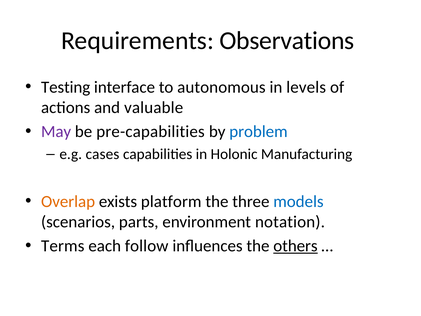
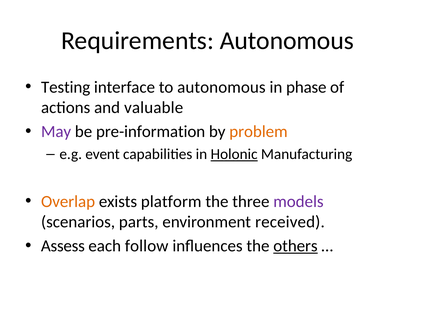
Requirements Observations: Observations -> Autonomous (287, 41)
levels: levels -> phase (306, 87)
pre-capabilities: pre-capabilities -> pre-information (151, 132)
problem colour: blue -> orange (258, 132)
cases: cases -> event (103, 154)
Holonic underline: none -> present (234, 154)
models colour: blue -> purple (298, 201)
notation: notation -> received (290, 222)
Terms: Terms -> Assess (63, 246)
